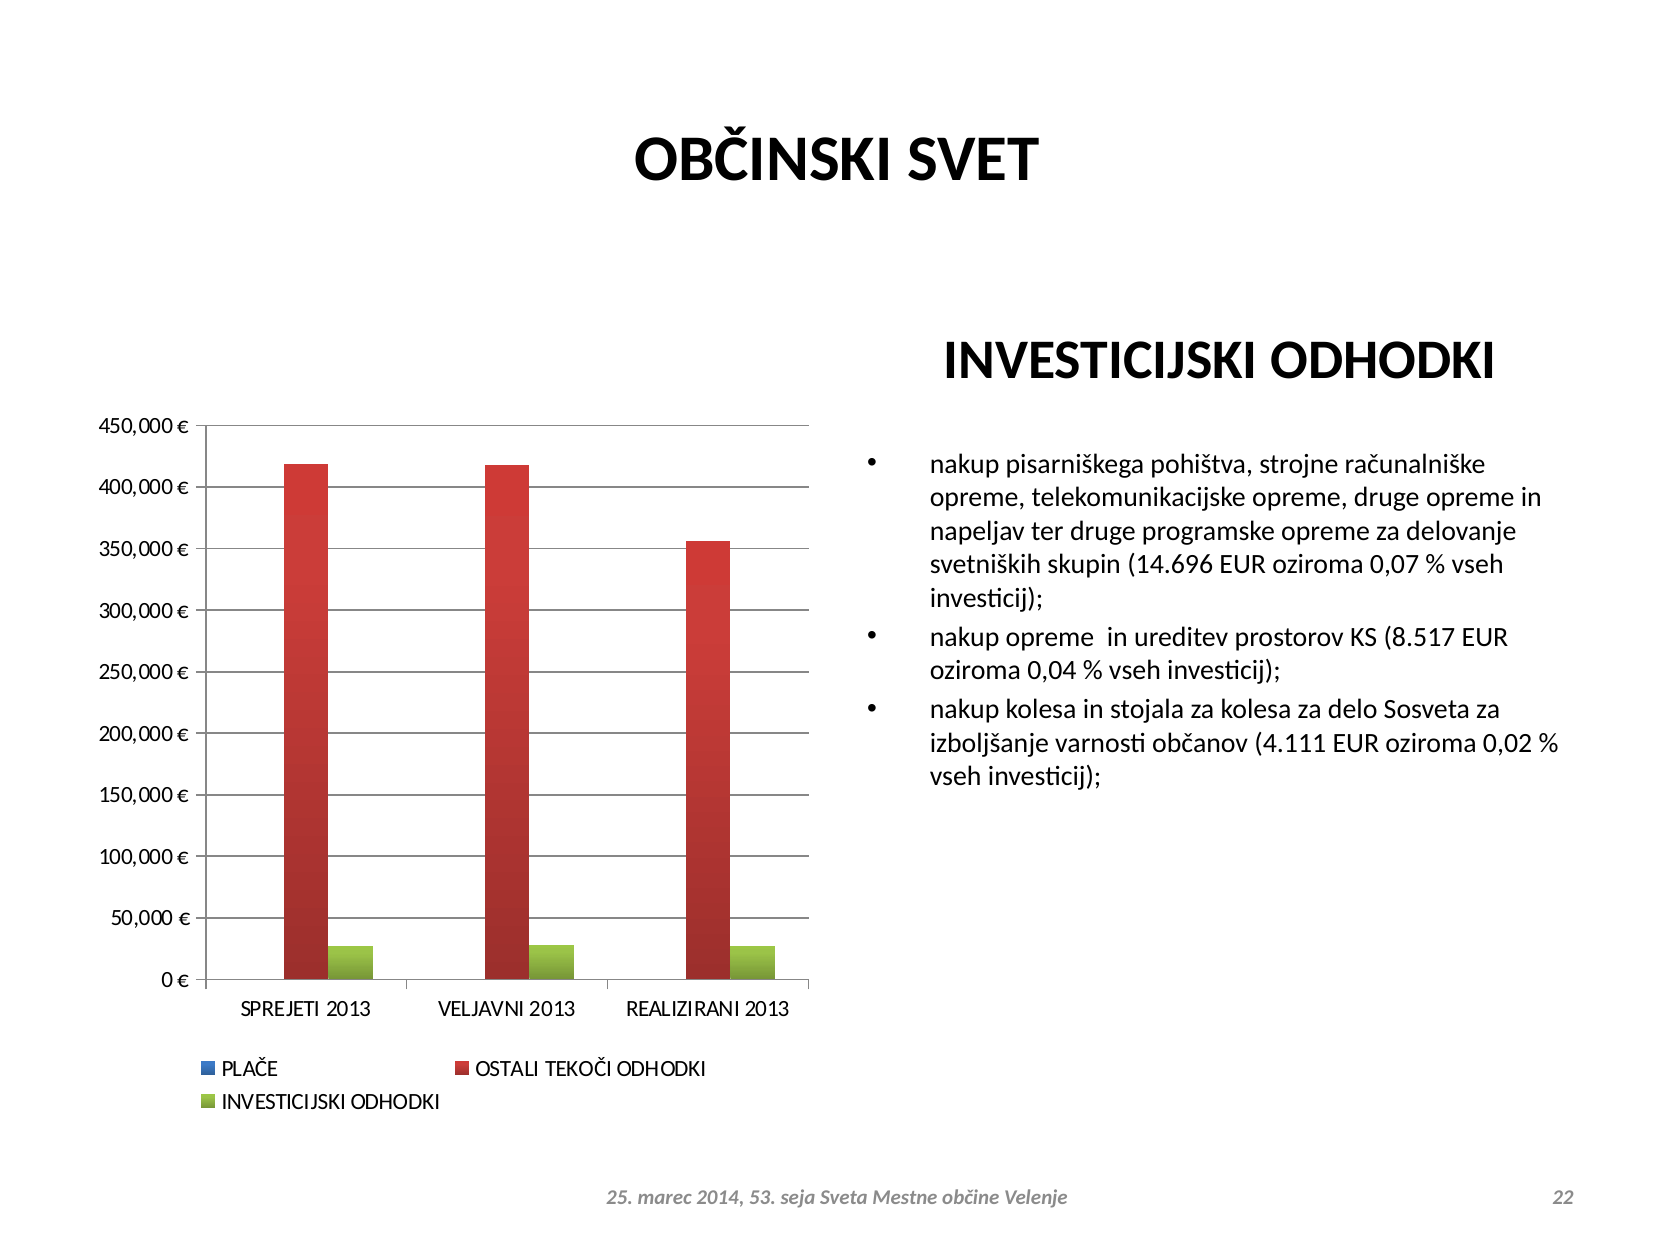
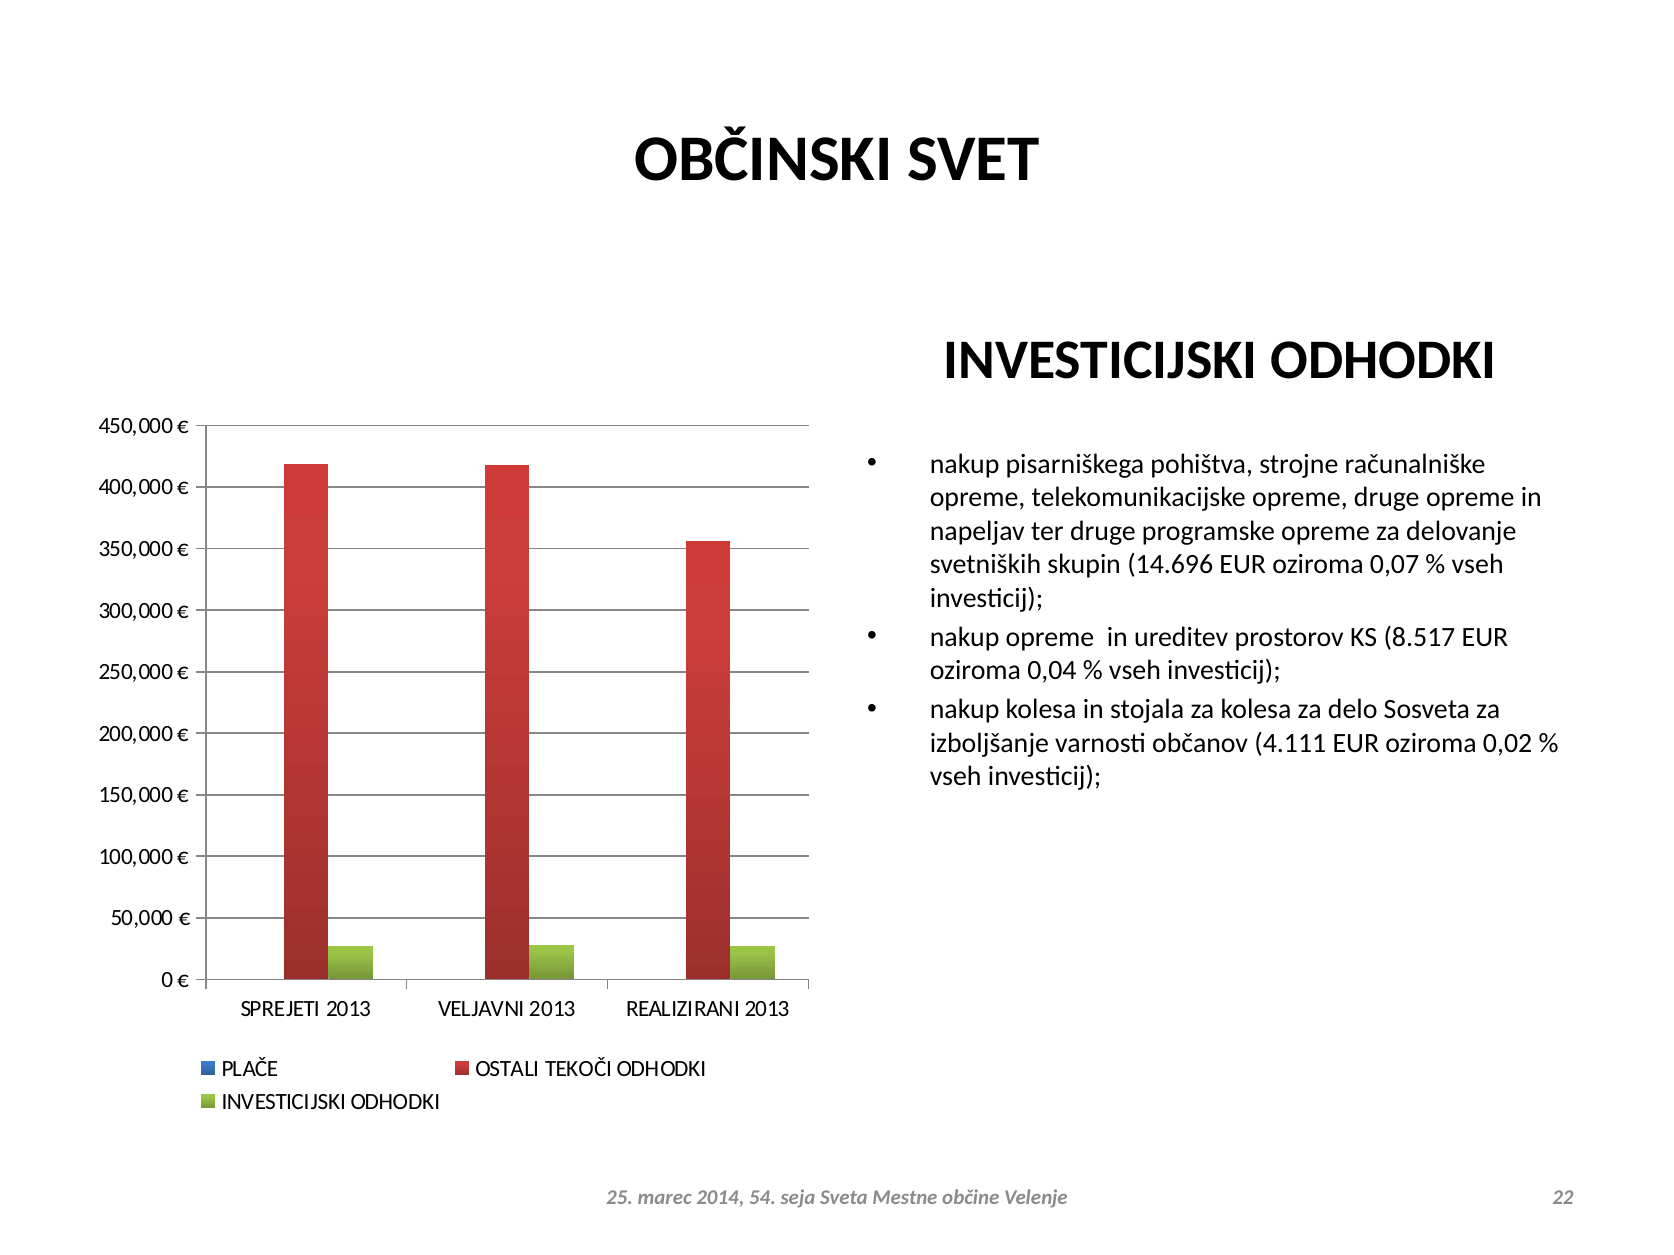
53: 53 -> 54 (762, 1198)
